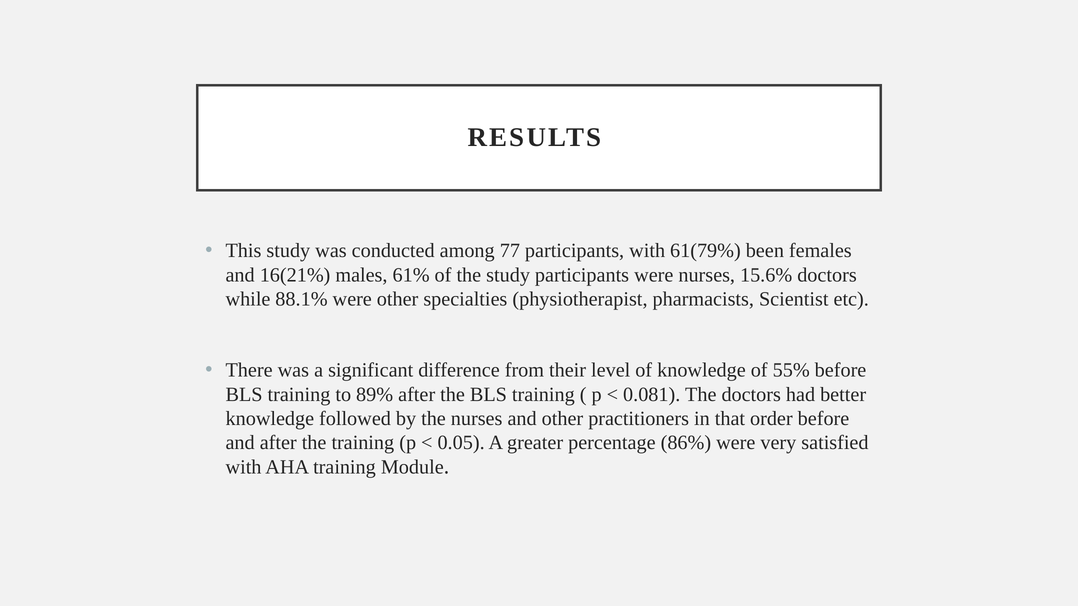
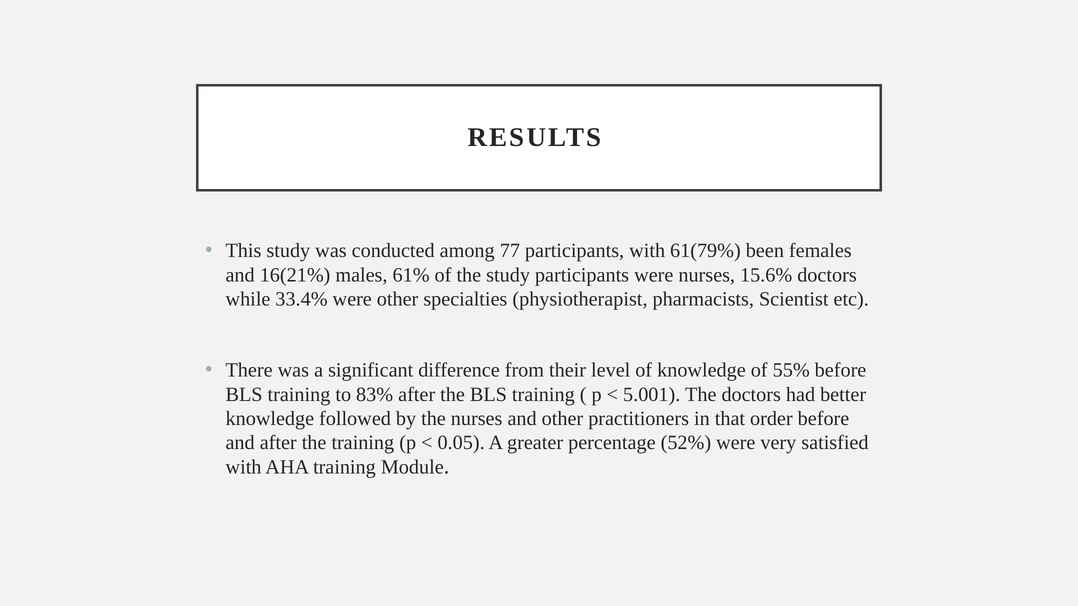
88.1%: 88.1% -> 33.4% (301, 299)
89%: 89% -> 83% (375, 395)
0.081: 0.081 -> 5.001 (652, 395)
86%: 86% -> 52% (686, 443)
